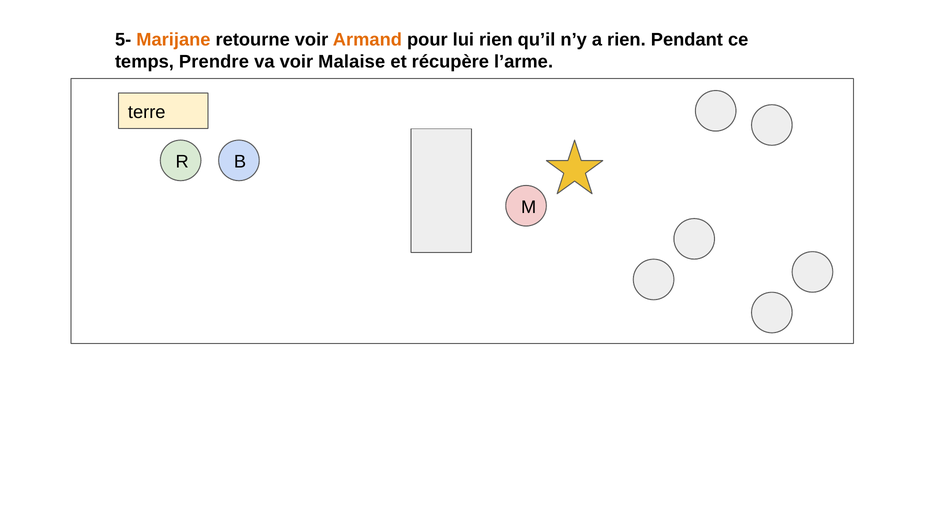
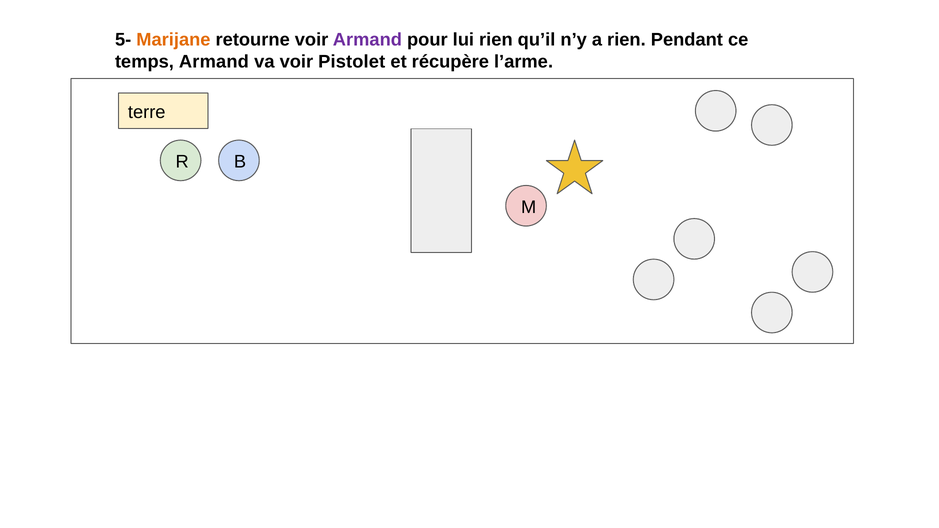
Armand colour: orange -> purple (367, 40)
temps Prendre: Prendre -> Armand (214, 62)
Malaise: Malaise -> Pistolet (352, 62)
